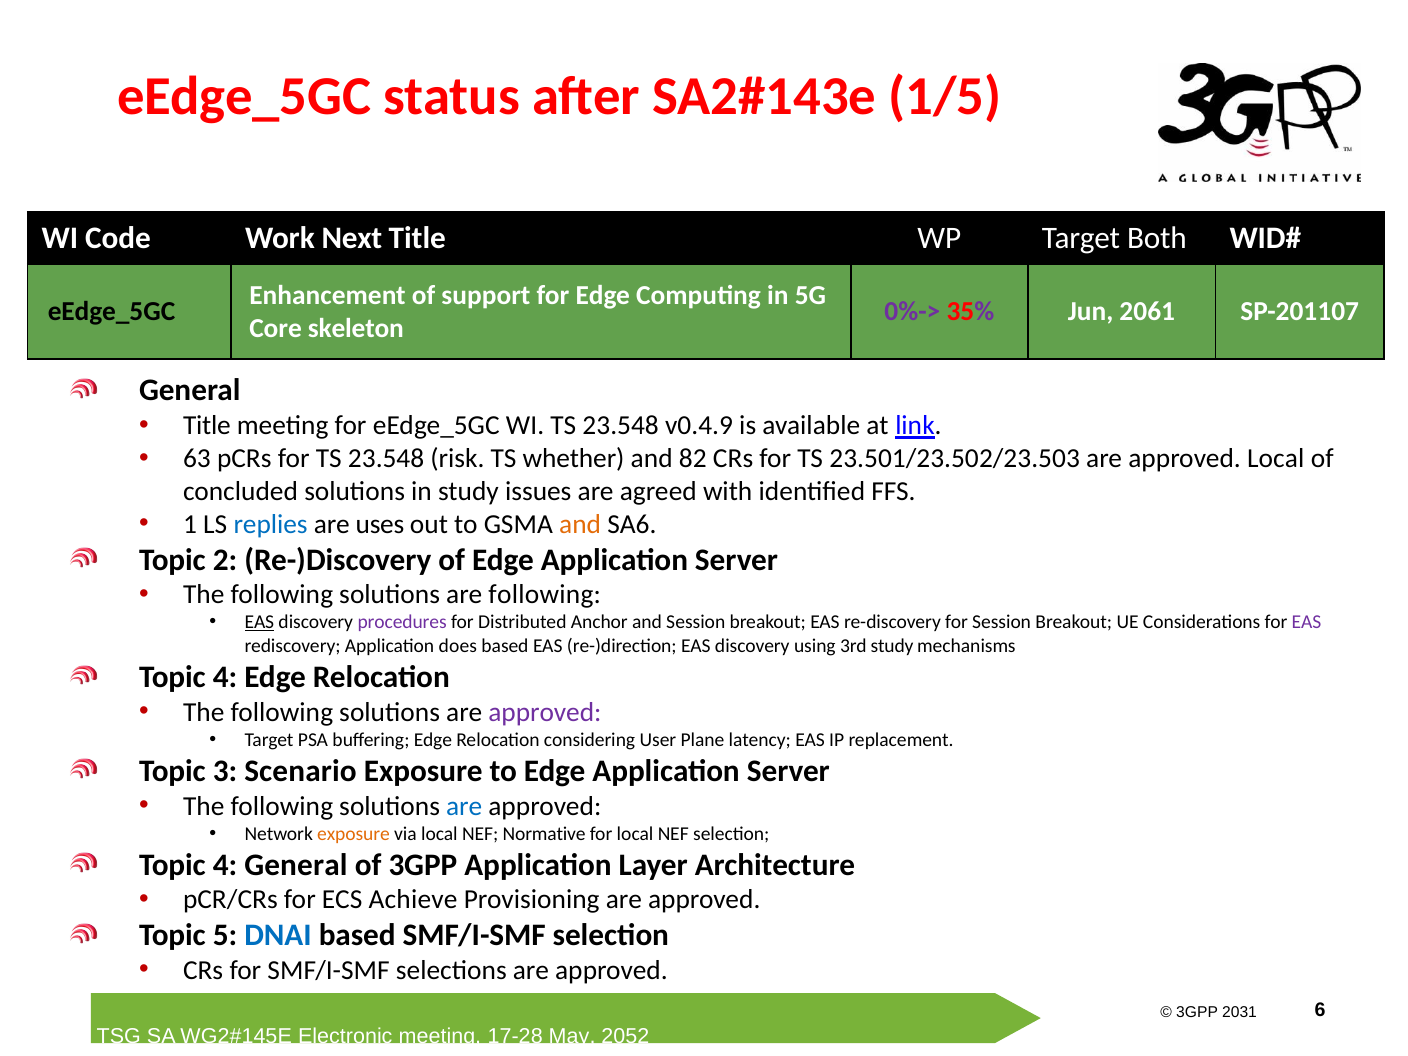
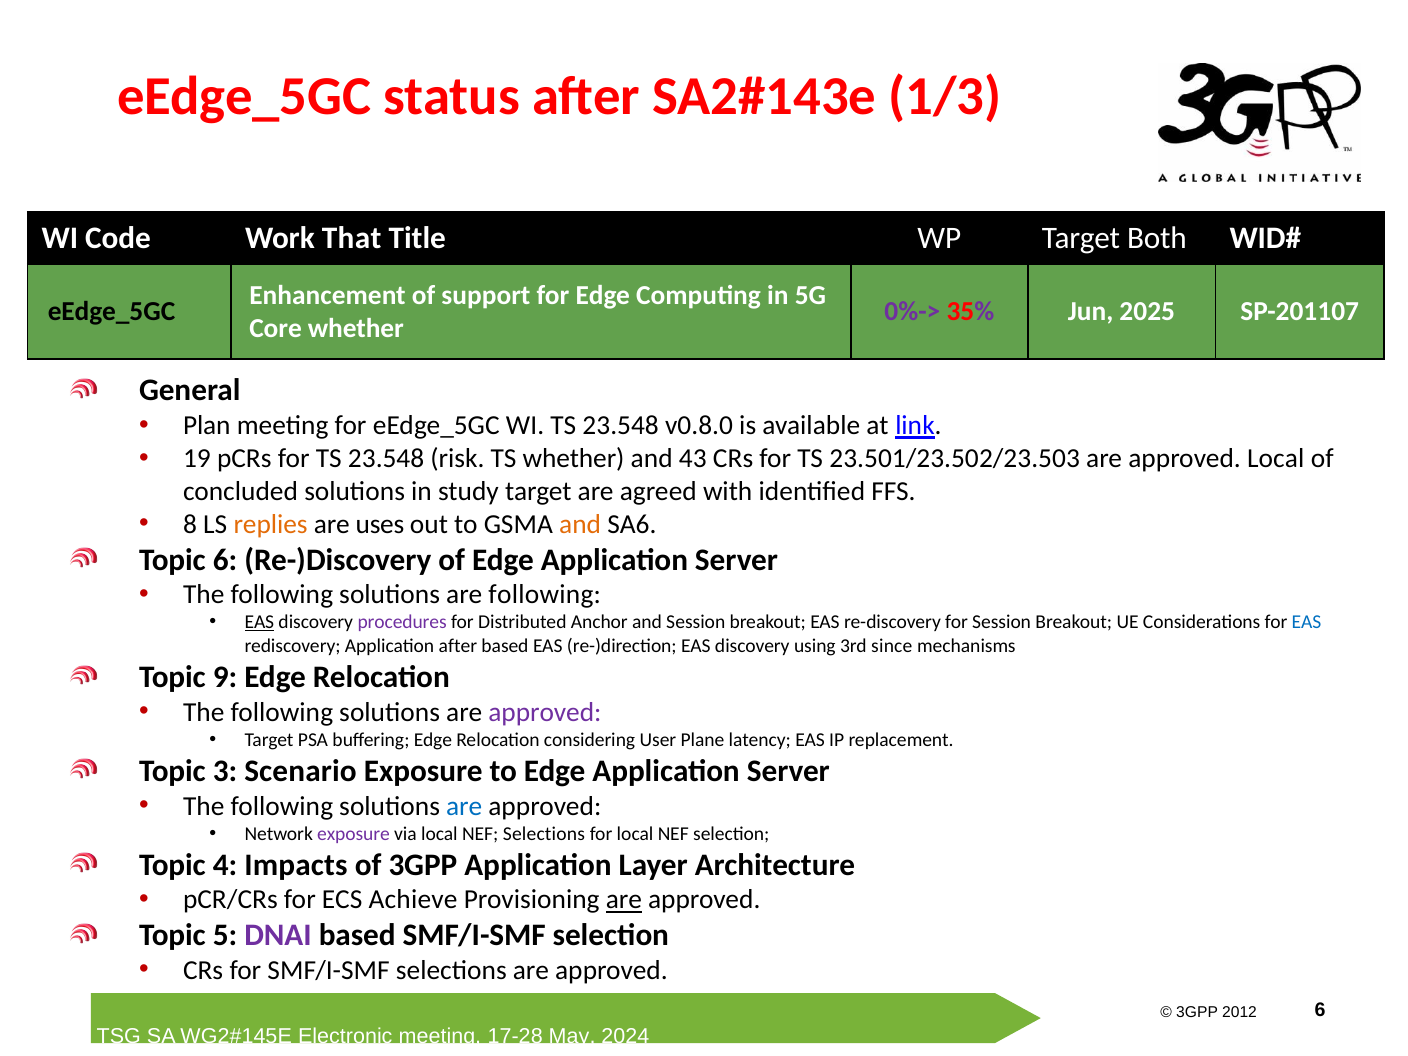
1/5: 1/5 -> 1/3 (945, 96)
Next: Next -> That (352, 238)
2061: 2061 -> 2025 (1147, 312)
Core skeleton: skeleton -> whether (356, 328)
Title: Title -> Plan (207, 425)
v0.4.9: v0.4.9 -> v0.8.0 (699, 425)
63: 63 -> 19 (197, 459)
82: 82 -> 43 (693, 459)
study issues: issues -> target (538, 491)
1: 1 -> 8 (190, 524)
replies colour: blue -> orange (271, 524)
Topic 2: 2 -> 6 (225, 560)
EAS colour: purple -> blue (1307, 622)
Application does: does -> after (458, 646)
3rd study: study -> since (892, 646)
4: 4 -> 9 (225, 677)
exposure colour: orange -> purple (354, 834)
NEF Normative: Normative -> Selections (544, 834)
4 General: General -> Impacts (296, 865)
are underline: none -> present (624, 900)
DNAI colour: blue -> purple (278, 935)
2031: 2031 -> 2012 (1240, 1012)
2052: 2052 -> 2024 (625, 1036)
